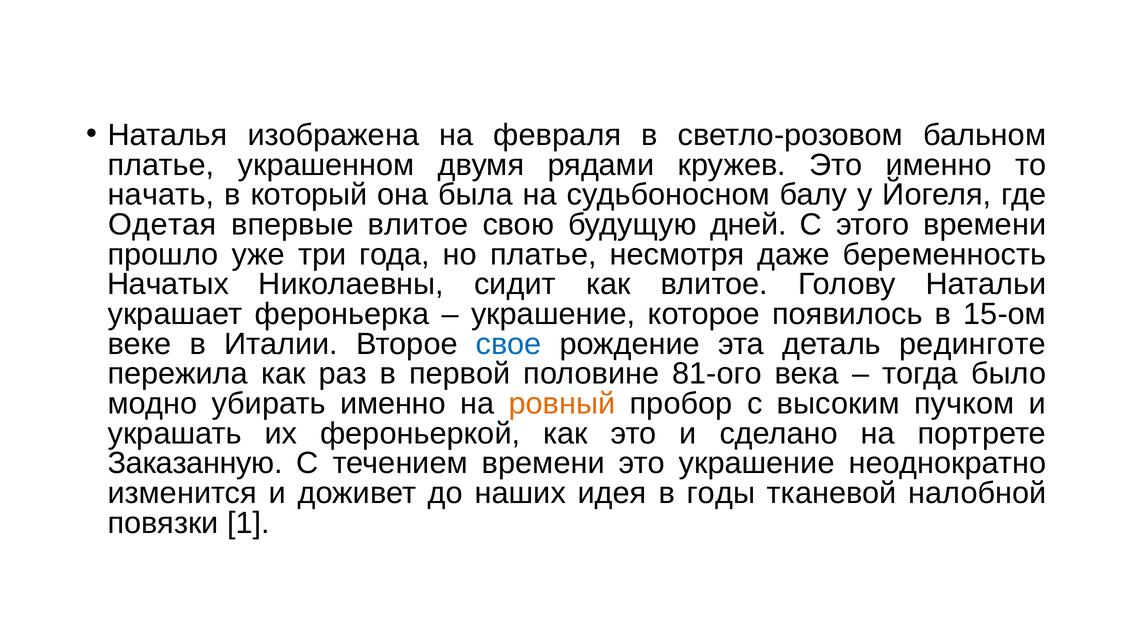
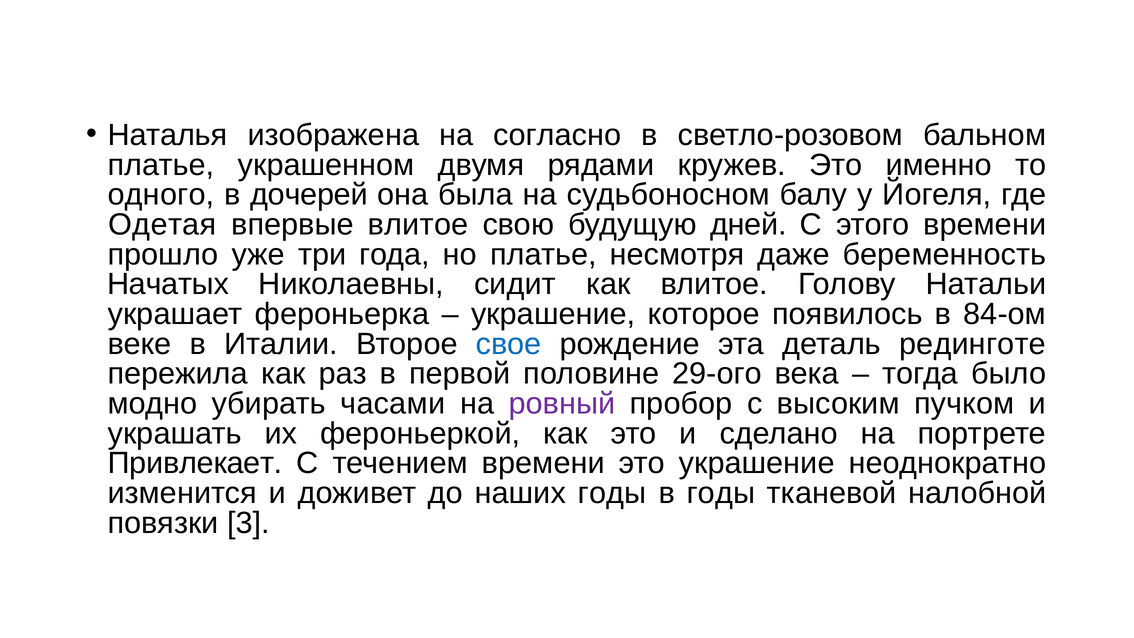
февраля: февраля -> согласно (557, 135)
начать: начать -> одного (161, 195)
который: который -> дочерей (309, 195)
15-ом: 15-ом -> 84-ом (1005, 314)
81-ого: 81-ого -> 29-ого (717, 374)
убирать именно: именно -> часами (393, 404)
ровный colour: orange -> purple (562, 404)
Заказанную: Заказанную -> Привлекает (195, 463)
наших идея: идея -> годы (612, 493)
1: 1 -> 3 (249, 523)
